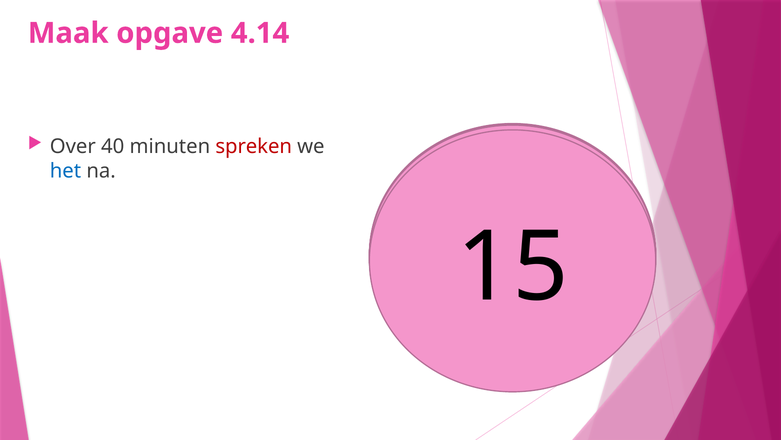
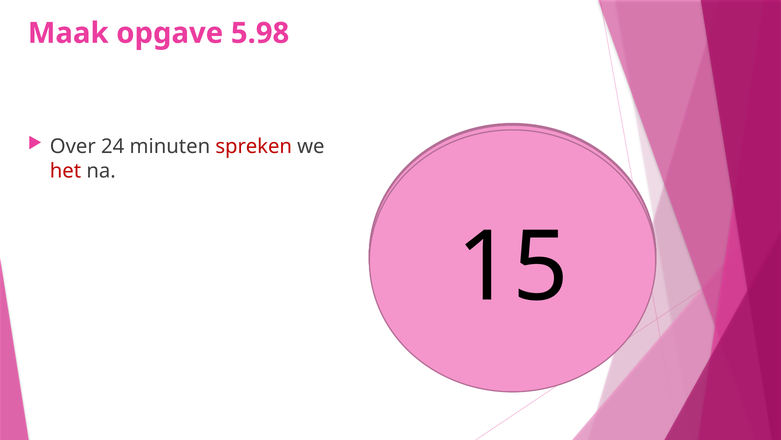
4.14: 4.14 -> 5.98 (260, 33)
40: 40 -> 24 (113, 146)
het colour: blue -> red (65, 171)
